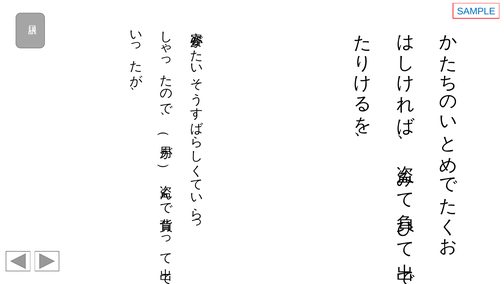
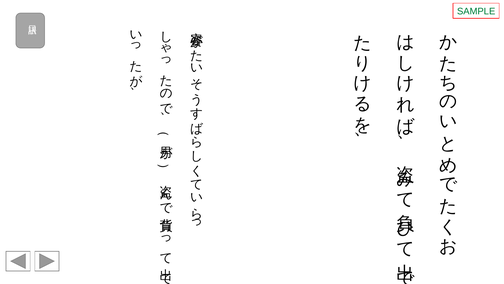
SAMPLE colour: blue -> green (476, 11)
